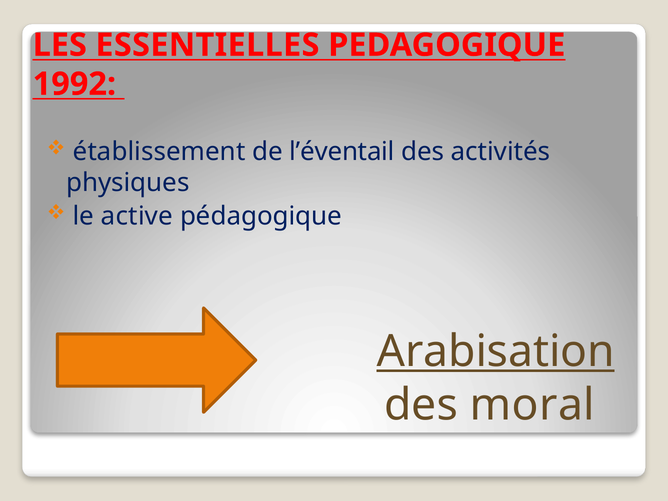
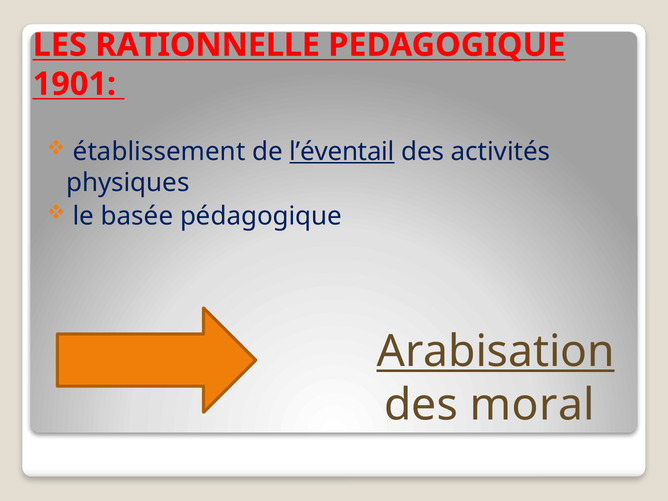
ESSENTIELLES: ESSENTIELLES -> RATIONNELLE (208, 45)
1992: 1992 -> 1901 (74, 84)
l’éventail underline: none -> present (342, 152)
active: active -> basée (137, 216)
